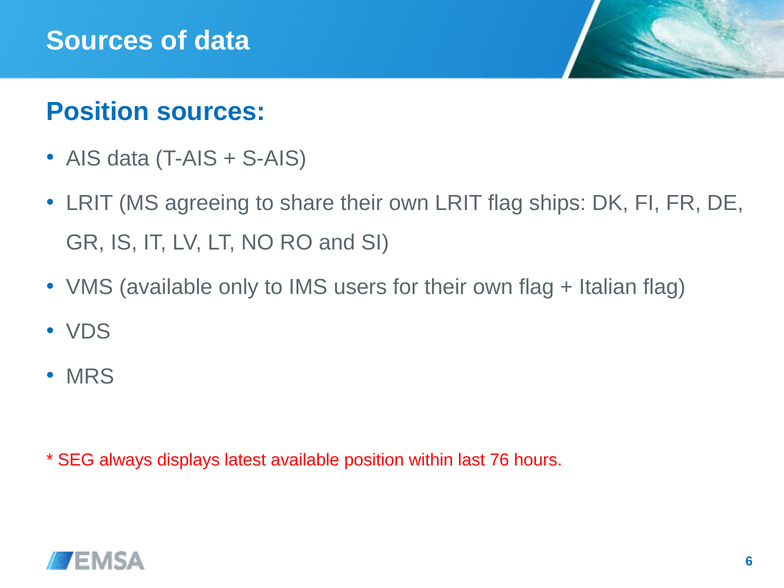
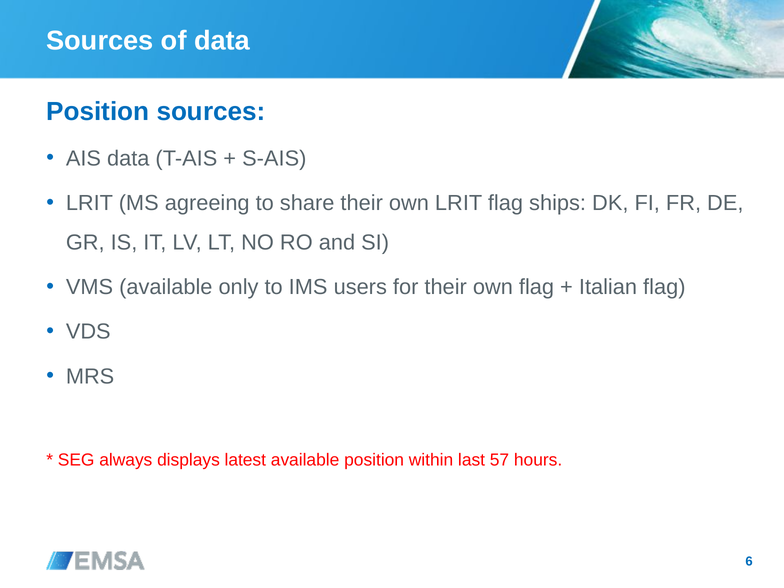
76: 76 -> 57 (499, 460)
